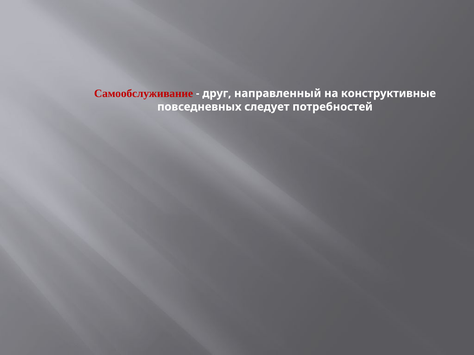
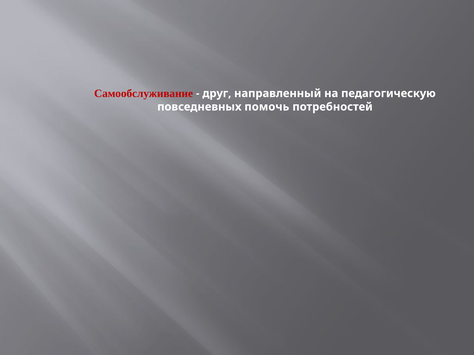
конструктивные: конструктивные -> педагогическую (388, 94)
следует: следует -> помочь (267, 107)
